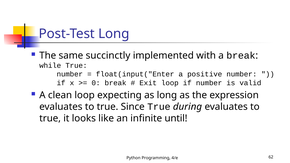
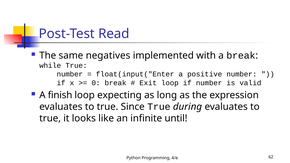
Post-Test Long: Long -> Read (114, 34)
succinctly: succinctly -> negatives (108, 56)
clean: clean -> finish (60, 95)
